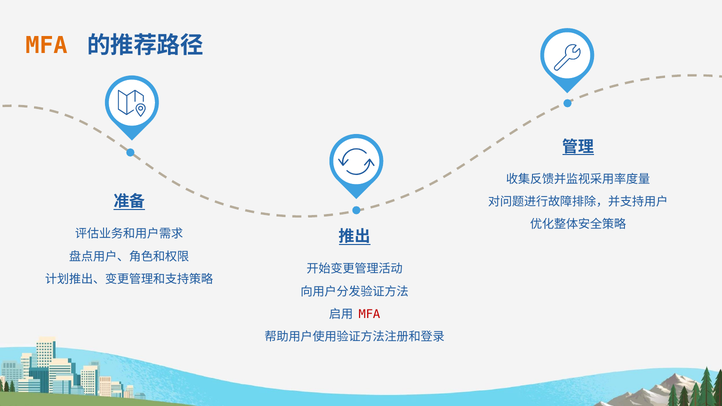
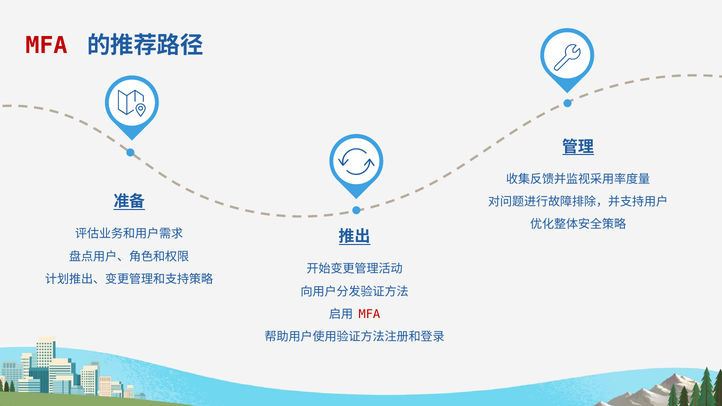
MFA colour: orange -> red (46, 46)
